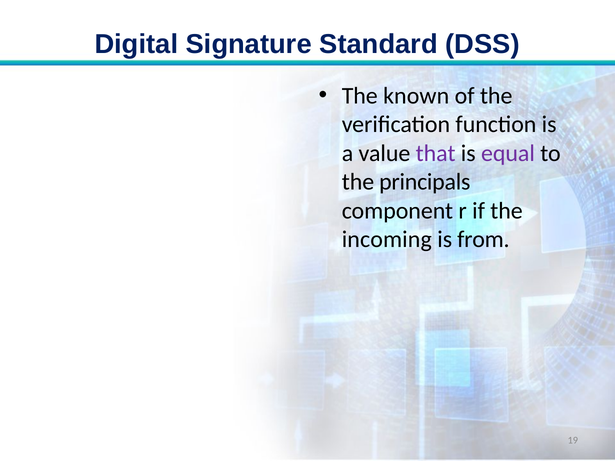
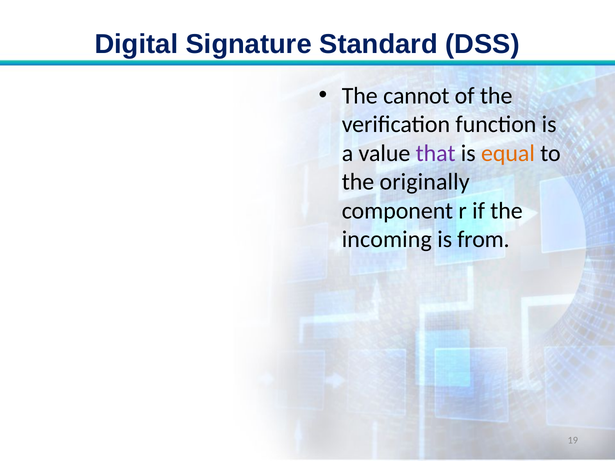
known: known -> cannot (416, 96)
equal colour: purple -> orange (508, 153)
principals: principals -> originally (425, 182)
